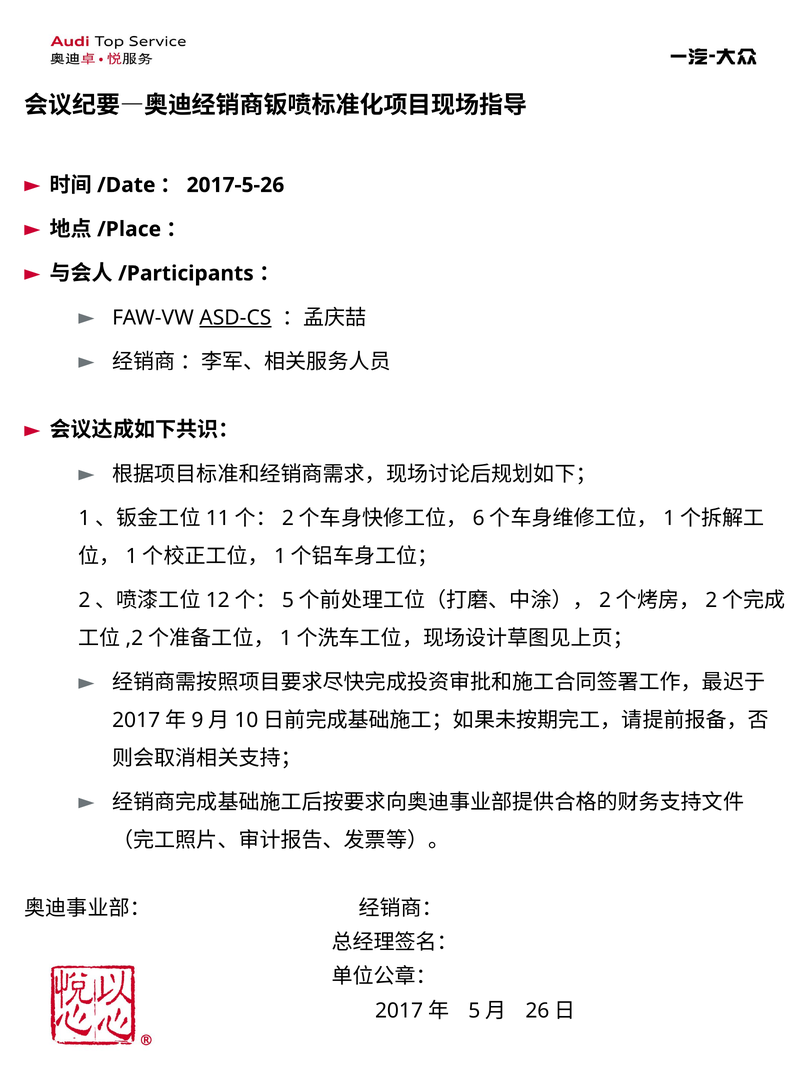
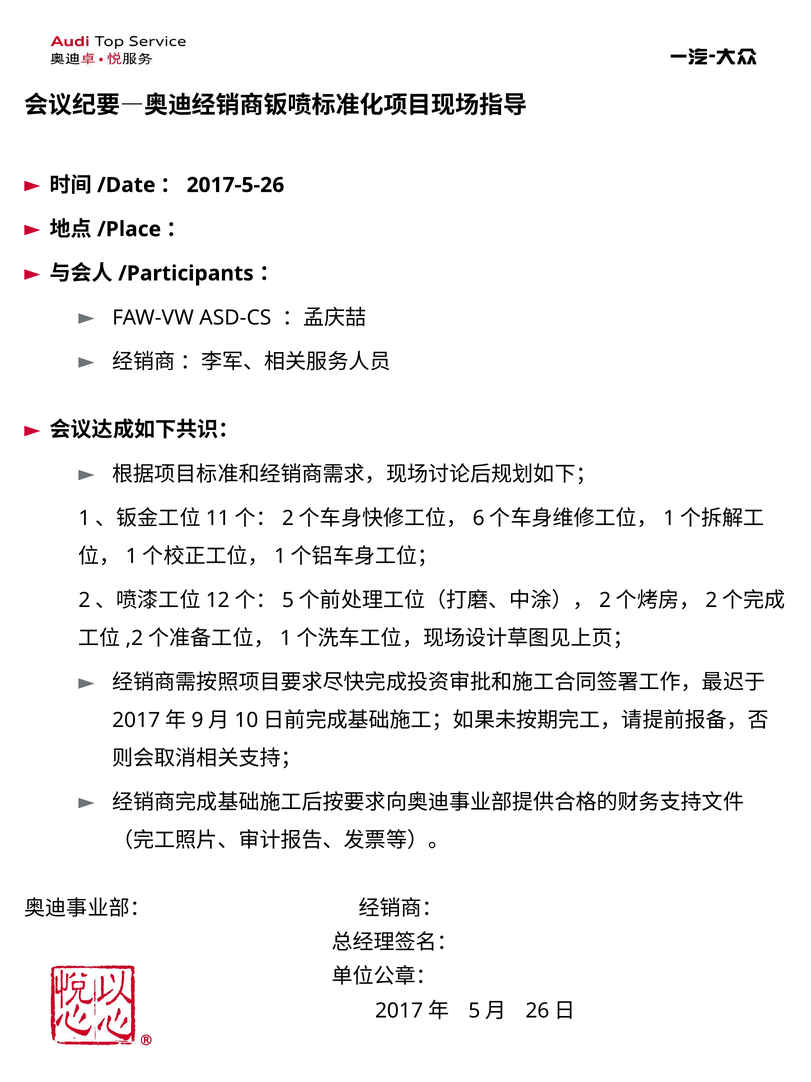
ASD-CS underline: present -> none (235, 317)
